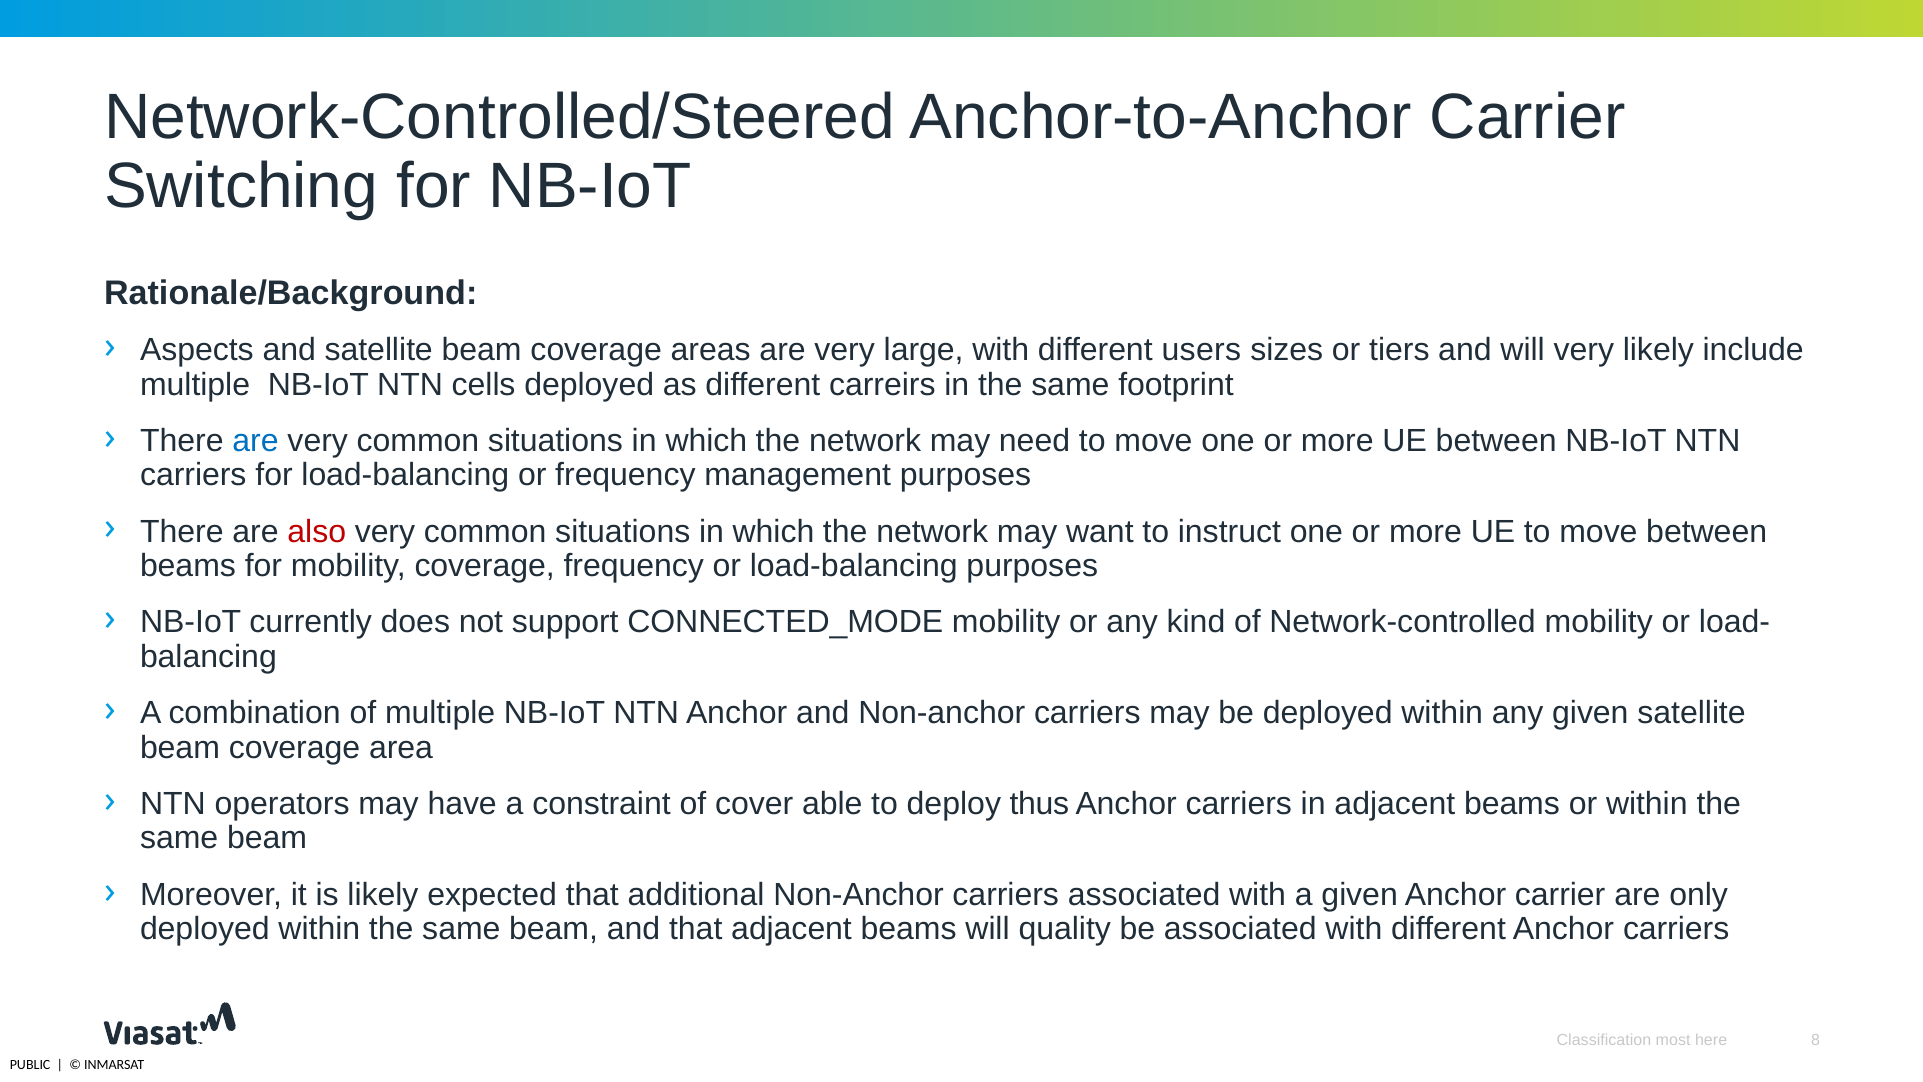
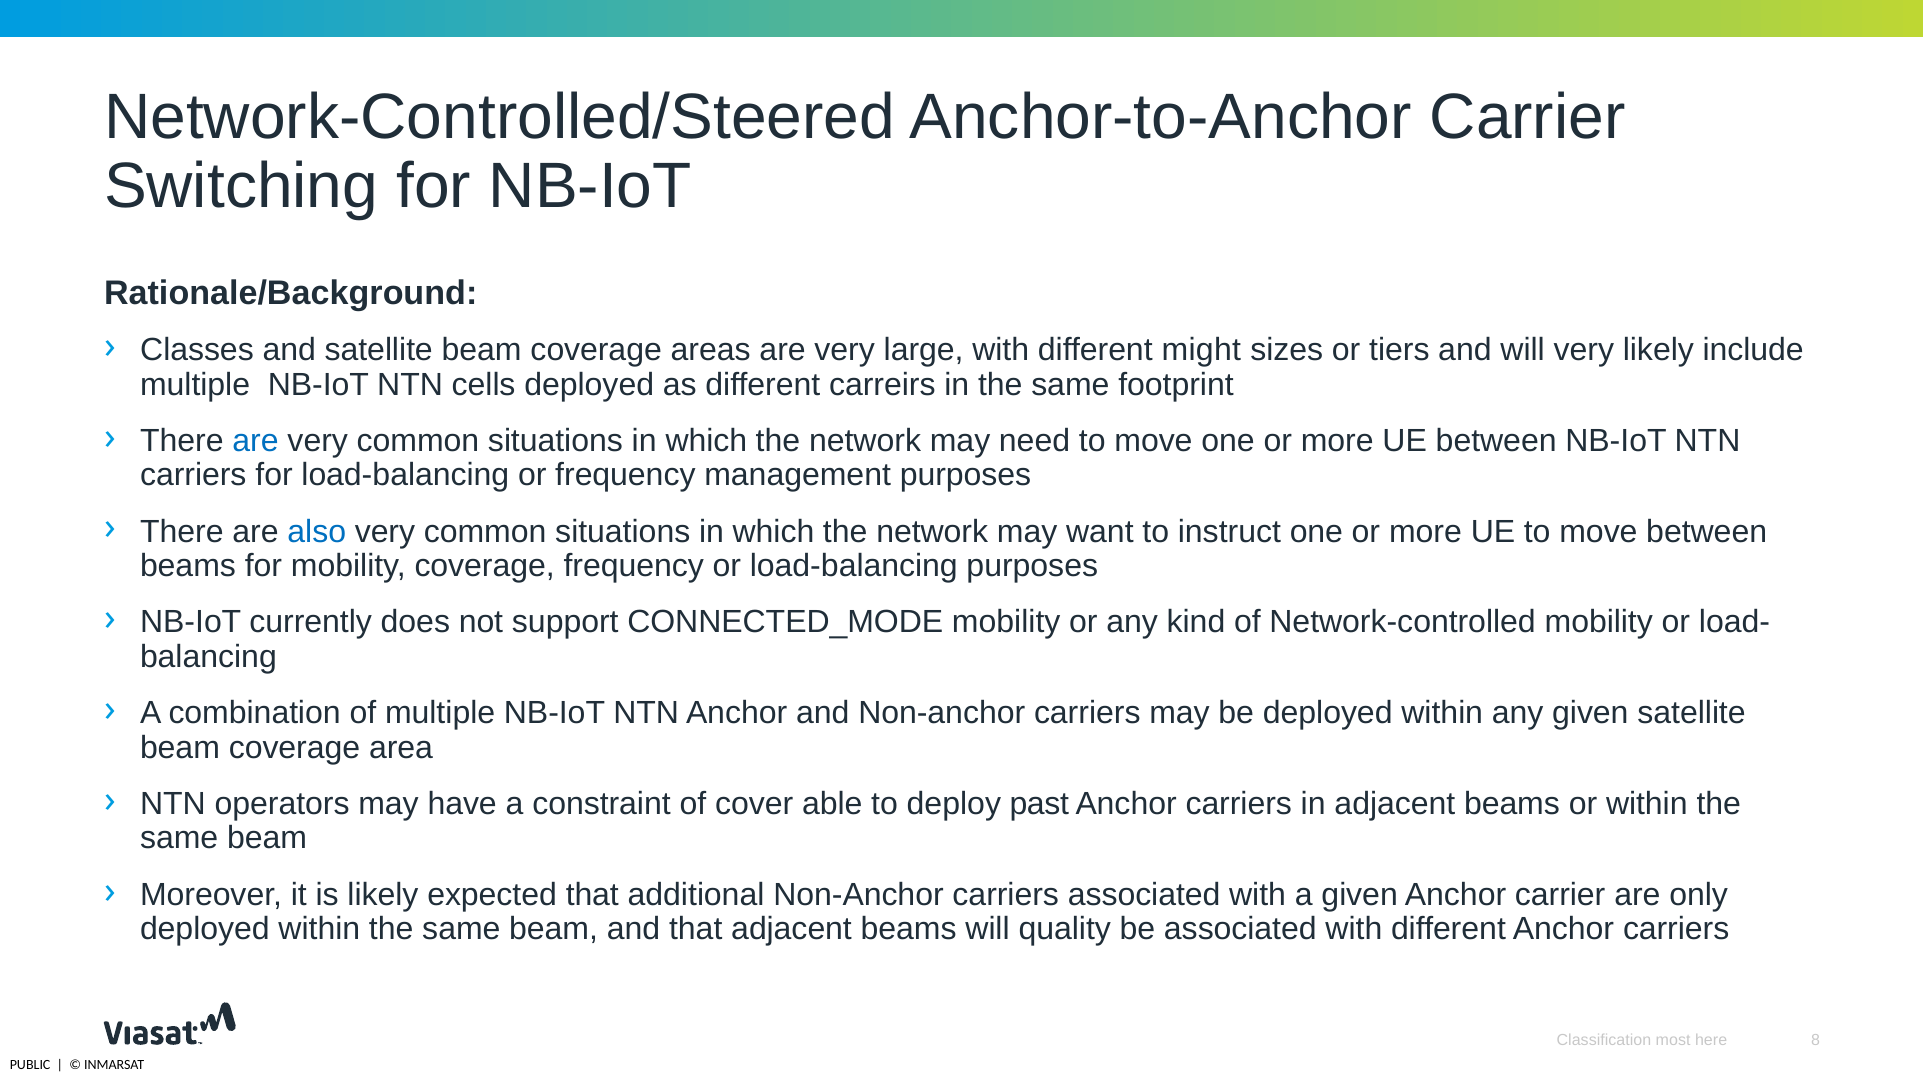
Aspects: Aspects -> Classes (197, 350)
users: users -> might (1201, 350)
also colour: red -> blue (317, 531)
thus: thus -> past (1039, 804)
